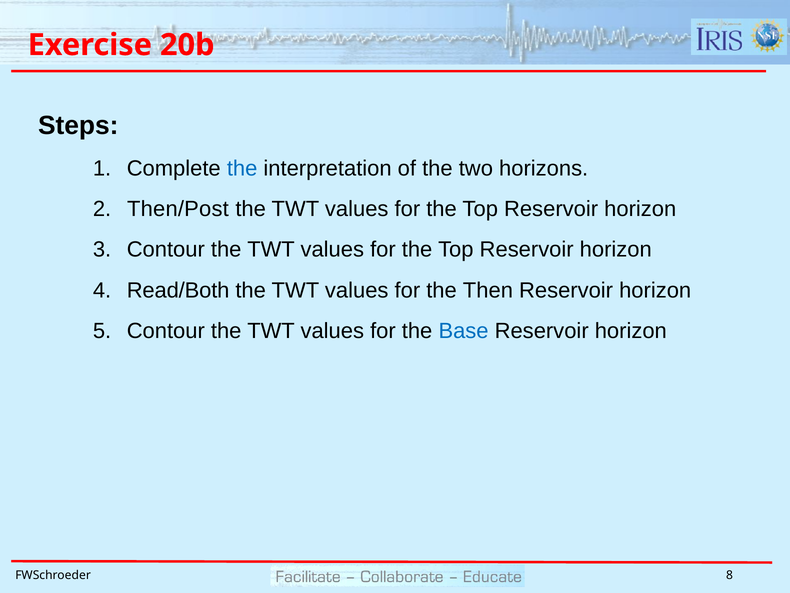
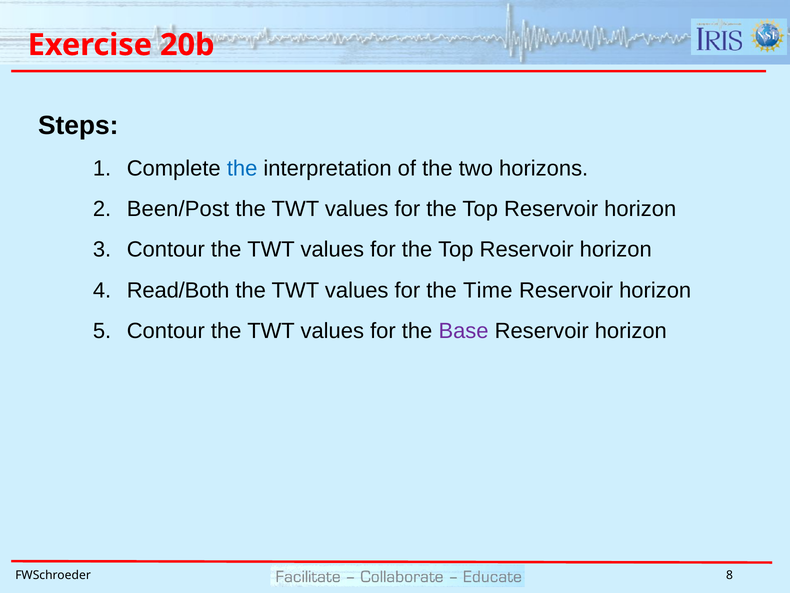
Then/Post: Then/Post -> Been/Post (178, 209)
Then: Then -> Time (488, 290)
Base colour: blue -> purple (464, 331)
